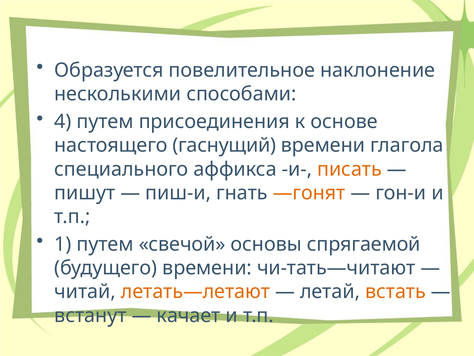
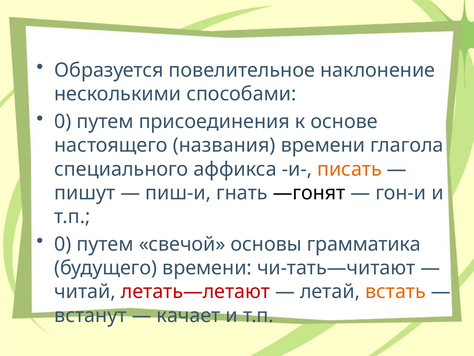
4: 4 -> 0 (63, 122)
гаснущий: гаснущий -> названия (224, 145)
—гонят colour: orange -> black (309, 193)
1: 1 -> 0 (63, 244)
спрягаемой: спрягаемой -> грамматика (364, 244)
летать—летают colour: orange -> red (196, 291)
